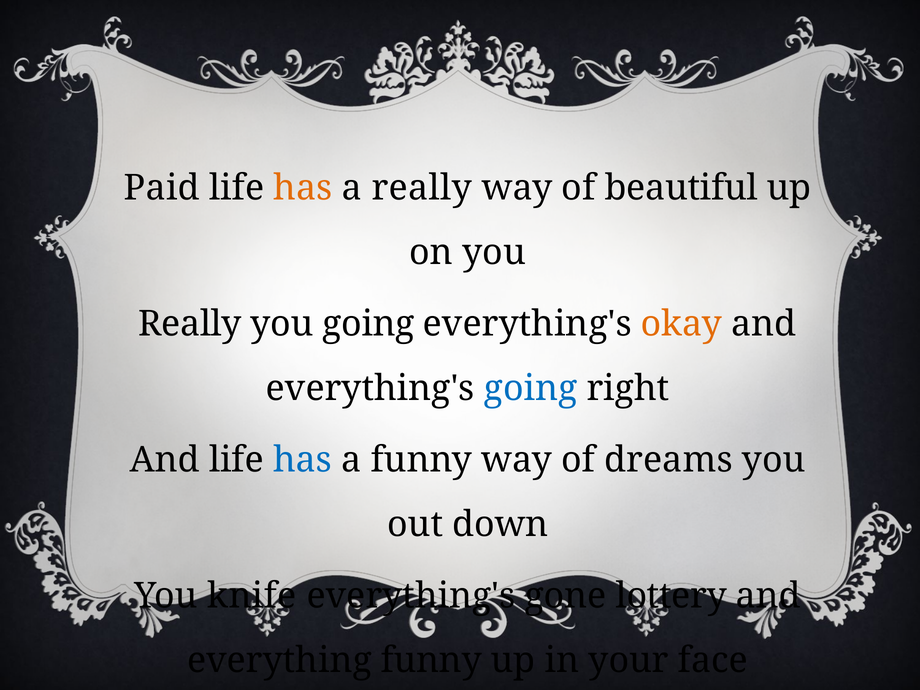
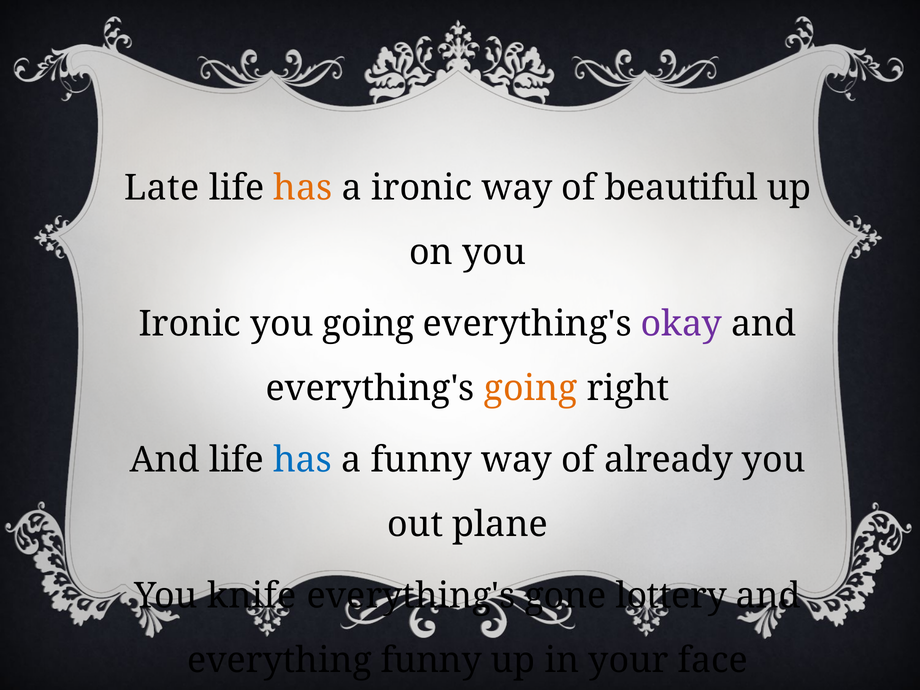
Paid: Paid -> Late (162, 188)
a really: really -> ironic (422, 188)
Really: Really -> Ironic (190, 324)
okay colour: orange -> purple (682, 324)
going colour: blue -> orange (531, 388)
dreams: dreams -> already (669, 460)
down: down -> plane (500, 525)
